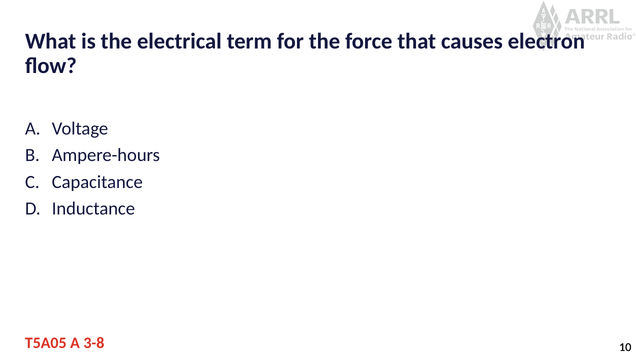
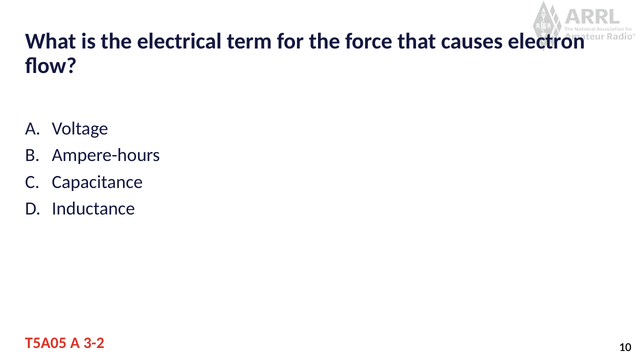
3-8: 3-8 -> 3-2 (94, 343)
